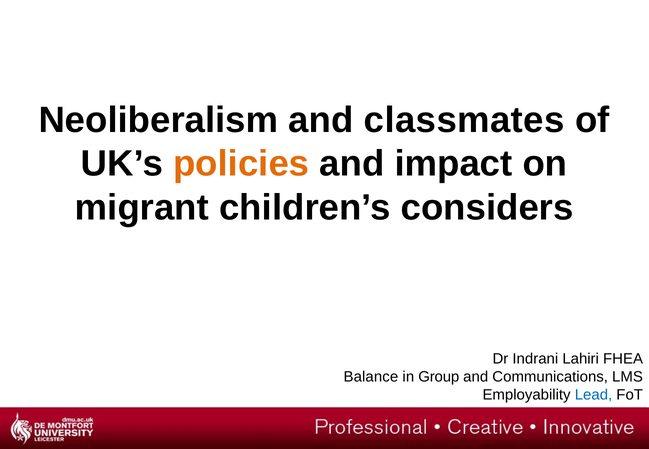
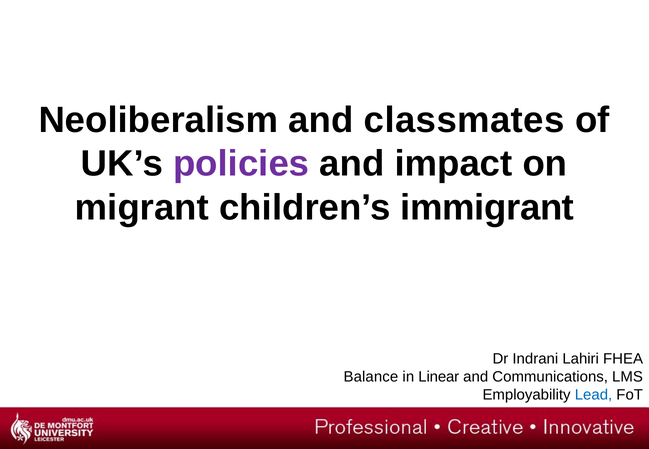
policies colour: orange -> purple (241, 164)
considers: considers -> immigrant (487, 208)
Group: Group -> Linear (439, 377)
